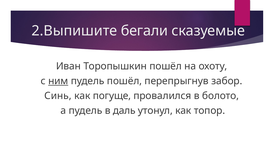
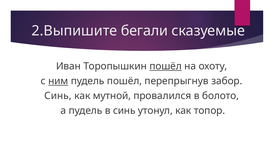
пошёл underline: none -> present (166, 66)
погуще: погуще -> мутной (112, 96)
в даль: даль -> синь (124, 111)
